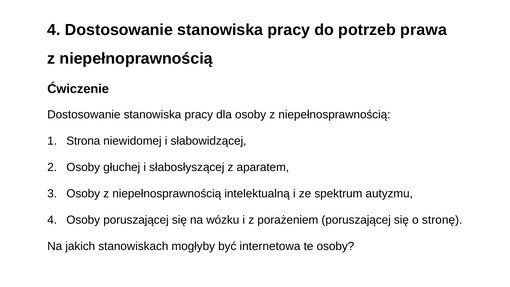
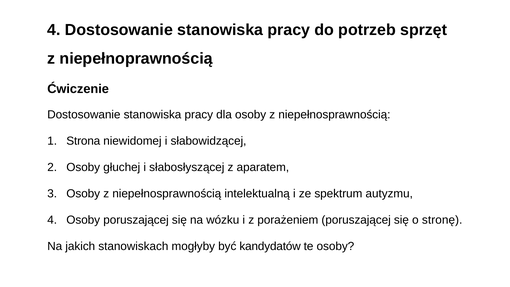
prawa: prawa -> sprzęt (424, 30)
internetowa: internetowa -> kandydatów (270, 246)
